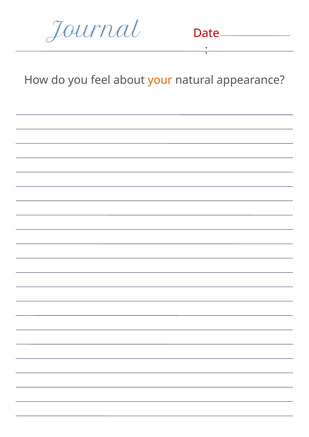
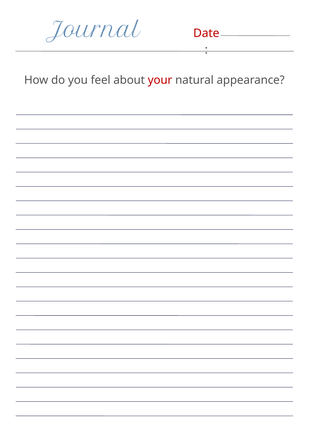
your colour: orange -> red (160, 80)
